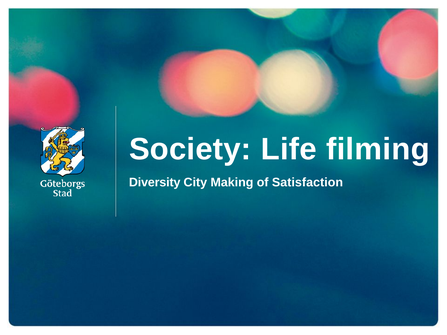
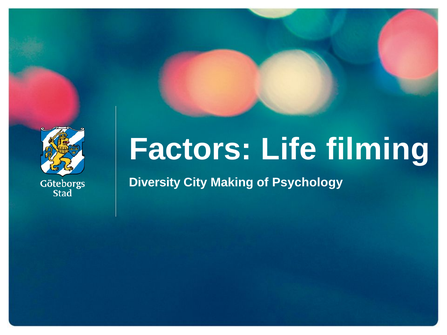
Society: Society -> Factors (190, 149)
Satisfaction: Satisfaction -> Psychology (307, 183)
